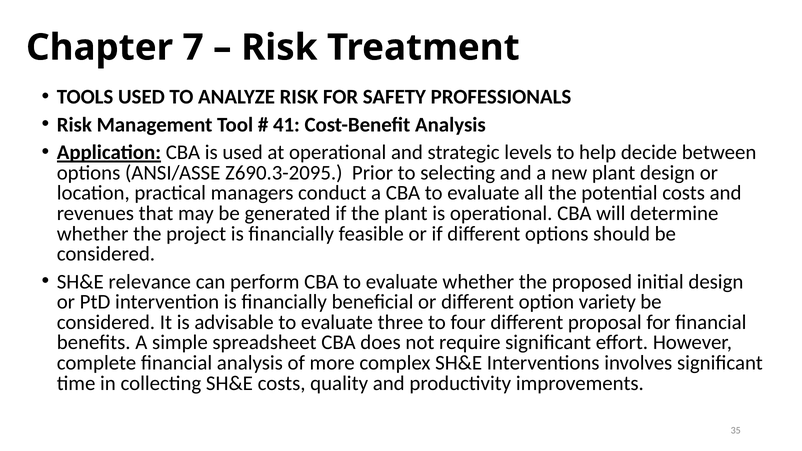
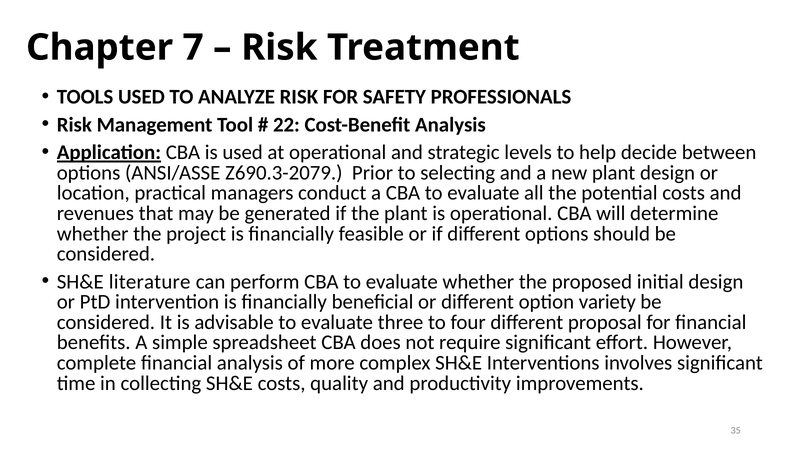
41: 41 -> 22 (286, 125)
Z690.3-2095: Z690.3-2095 -> Z690.3-2079 (284, 173)
relevance: relevance -> literature (150, 282)
